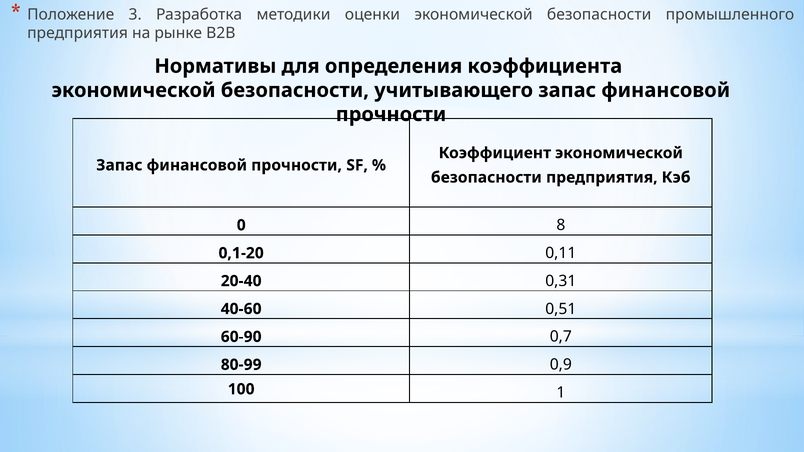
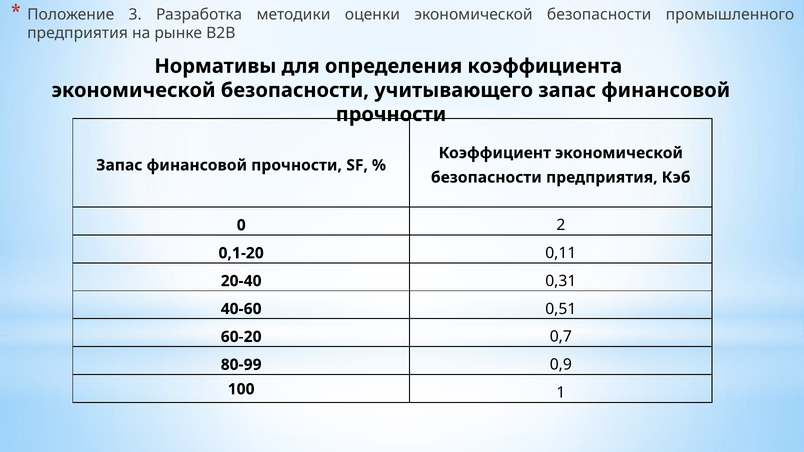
8: 8 -> 2 (561, 225)
60-90: 60-90 -> 60-20 (241, 337)
